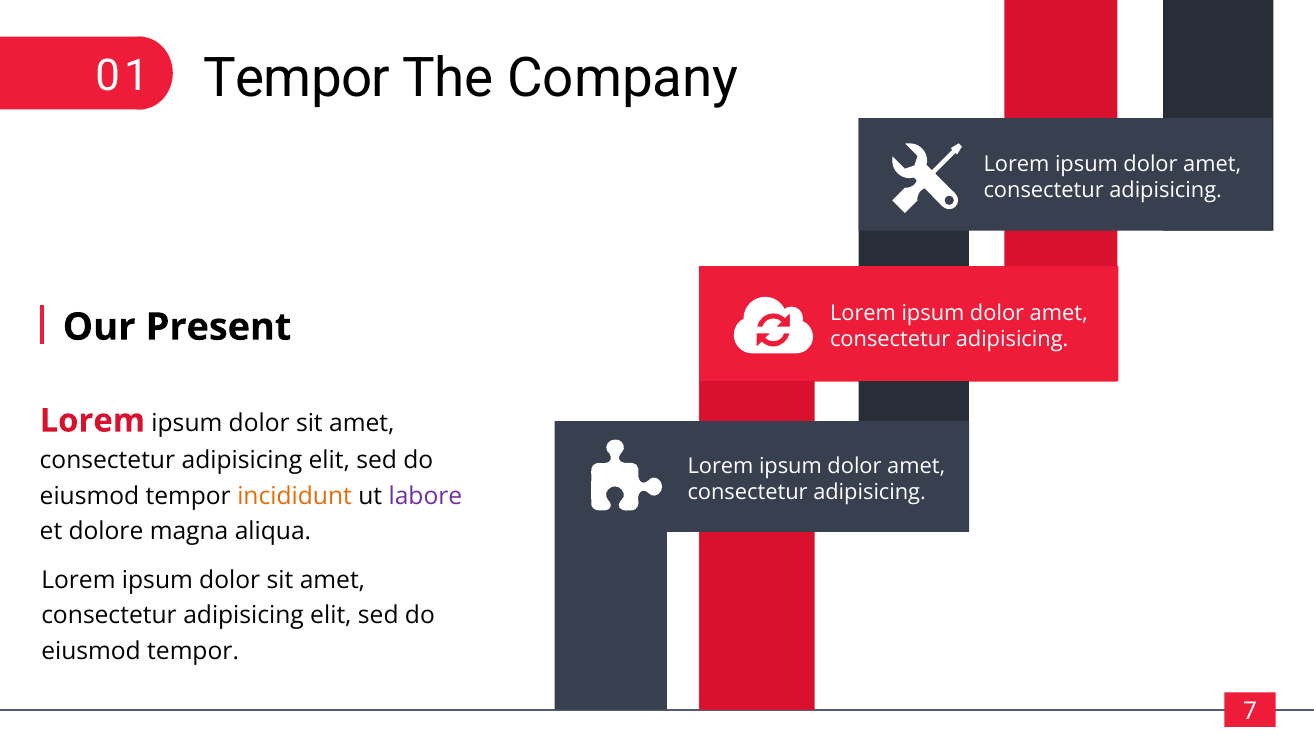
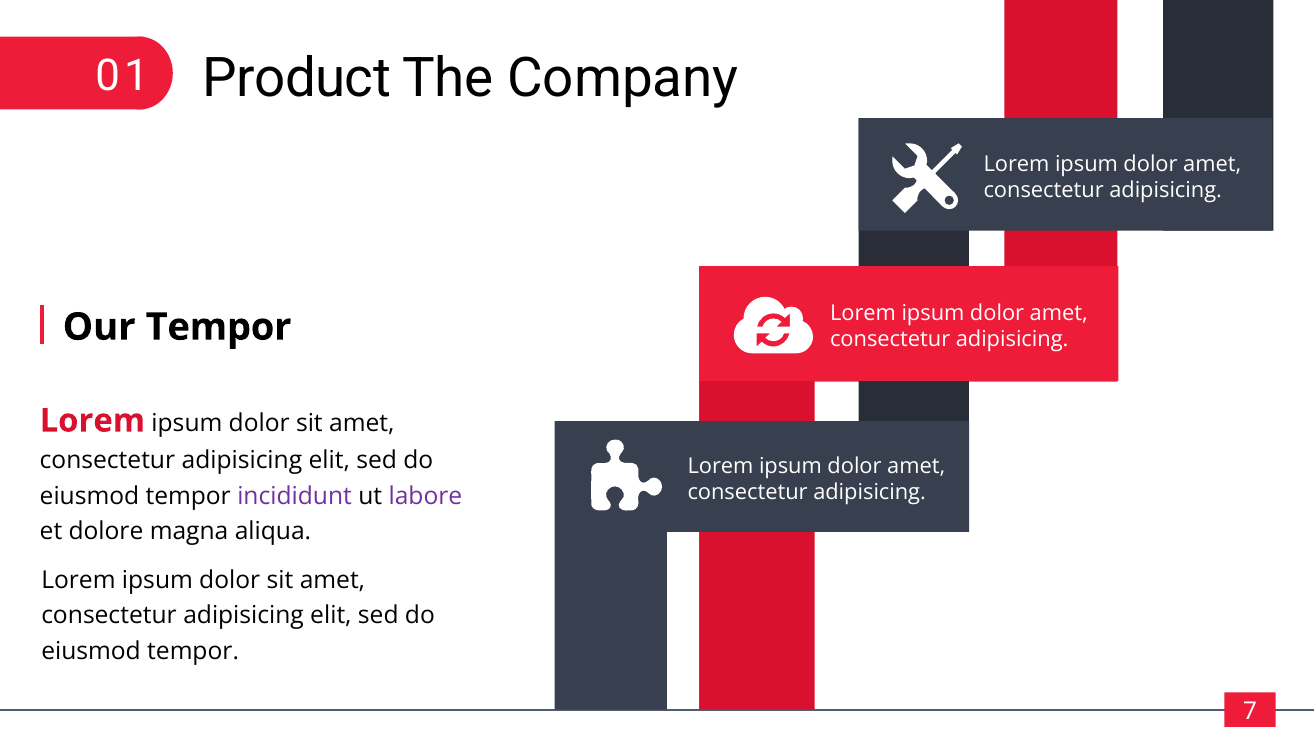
Tempor: Tempor -> Product (297, 78)
Our Present: Present -> Tempor (219, 327)
incididunt colour: orange -> purple (295, 496)
